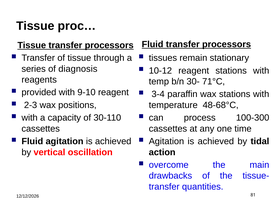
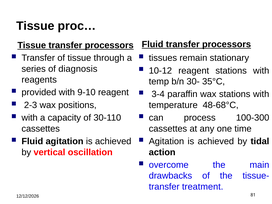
71°C: 71°C -> 35°C (214, 82)
quantities: quantities -> treatment (203, 187)
